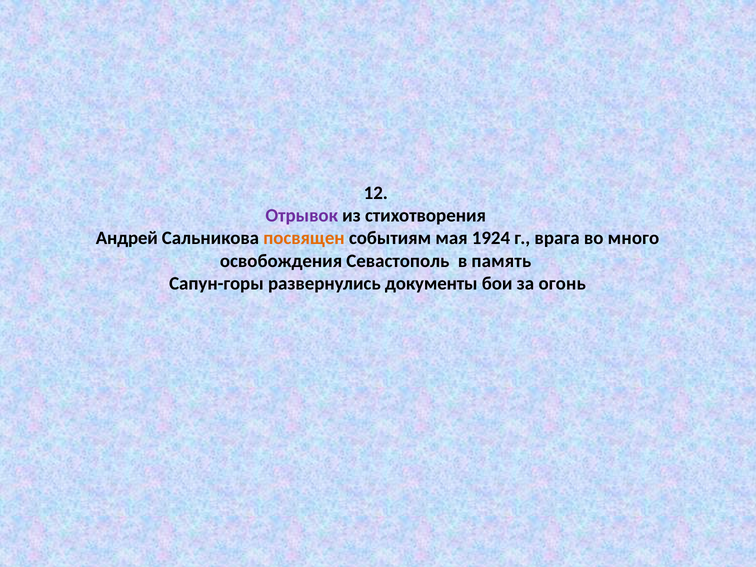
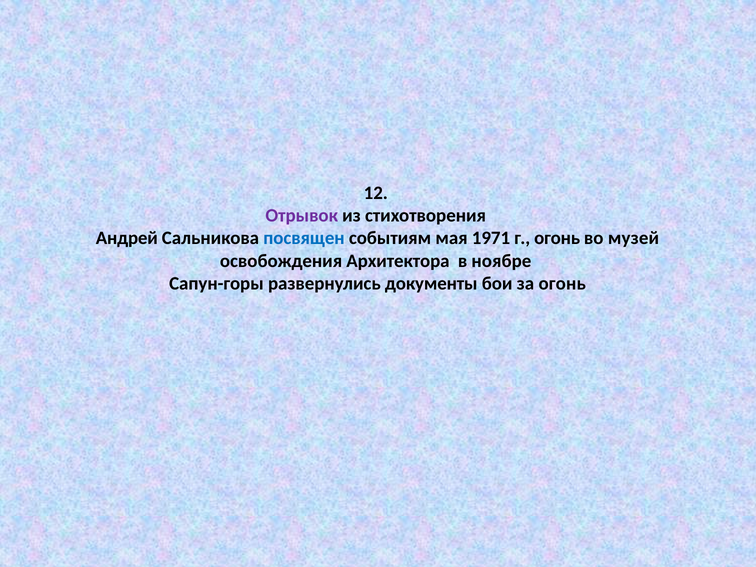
посвящен colour: orange -> blue (304, 238)
1924: 1924 -> 1971 (491, 238)
г врага: врага -> огонь (557, 238)
много: много -> музей (634, 238)
Севастополь: Севастополь -> Архитектора (398, 261)
память: память -> ноябре (501, 261)
